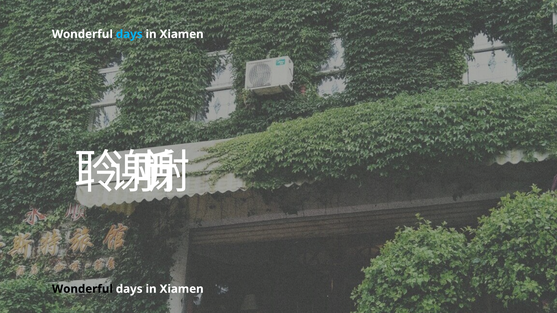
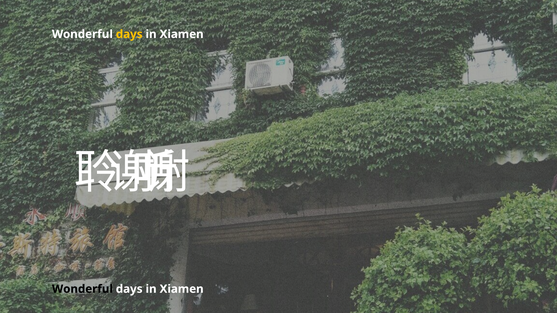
days colour: light blue -> yellow (129, 34)
